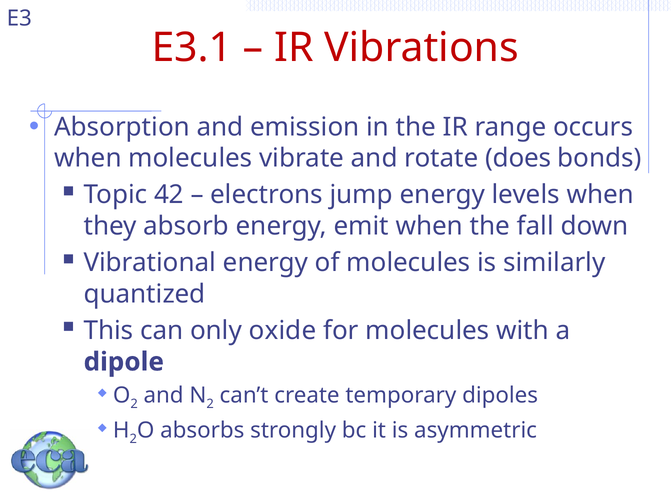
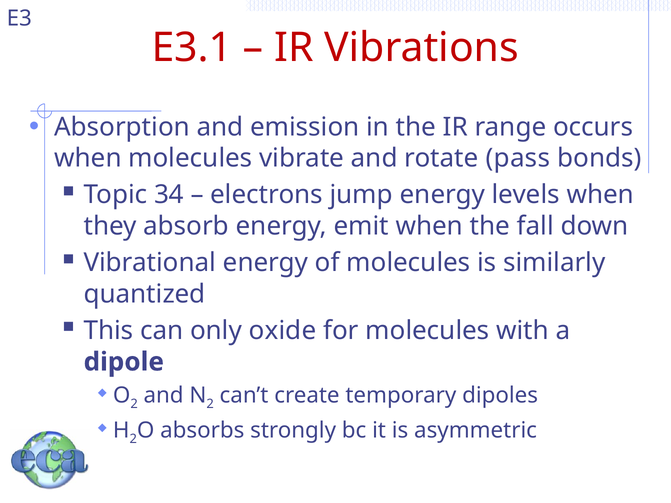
does: does -> pass (518, 158)
42: 42 -> 34 (169, 195)
